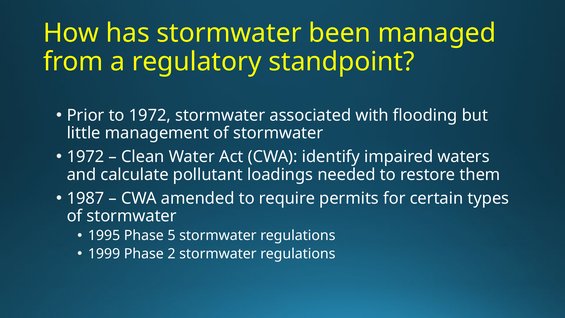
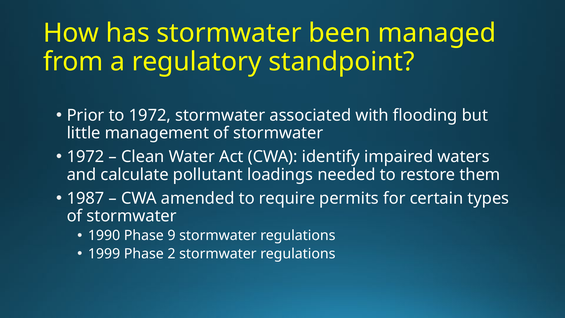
1995: 1995 -> 1990 (104, 235)
5: 5 -> 9 (172, 235)
